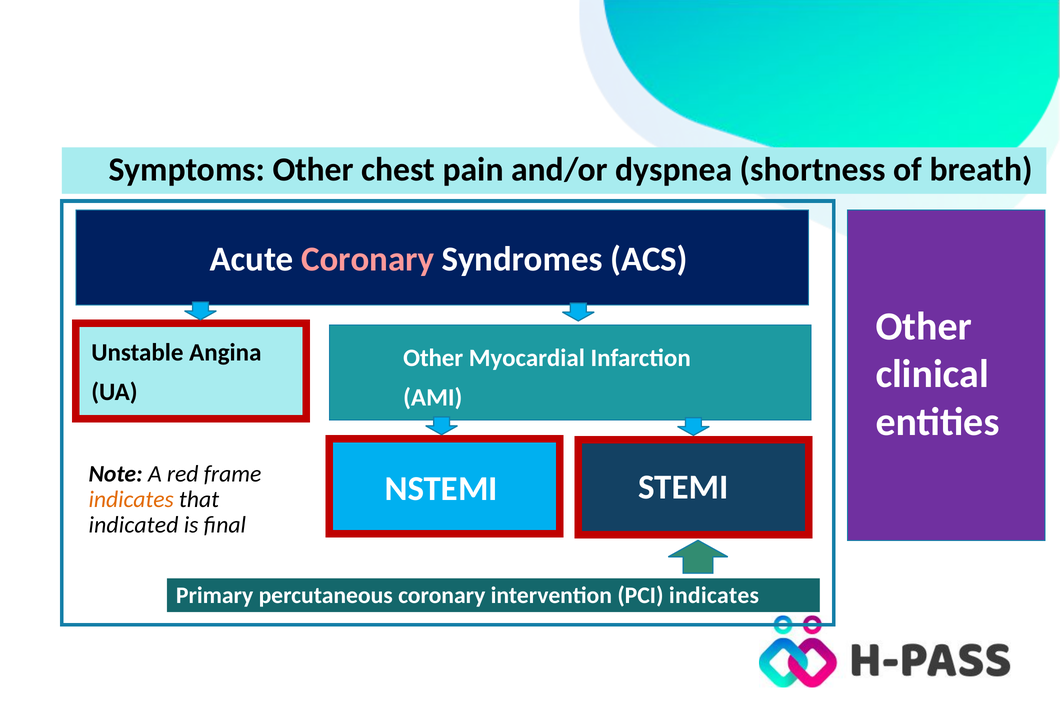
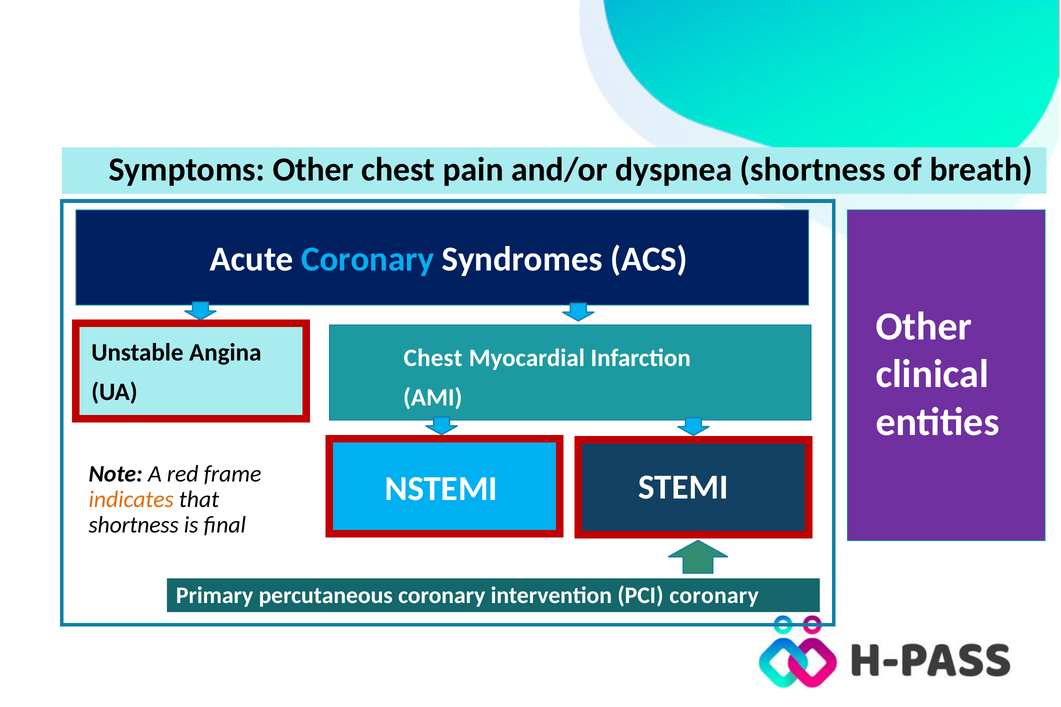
Coronary colour: pink -> light blue (368, 260)
Other: Other -> Chest (433, 358)
indicated: indicated -> shortness (134, 525)
PCI indicates: indicates -> coronary (714, 596)
